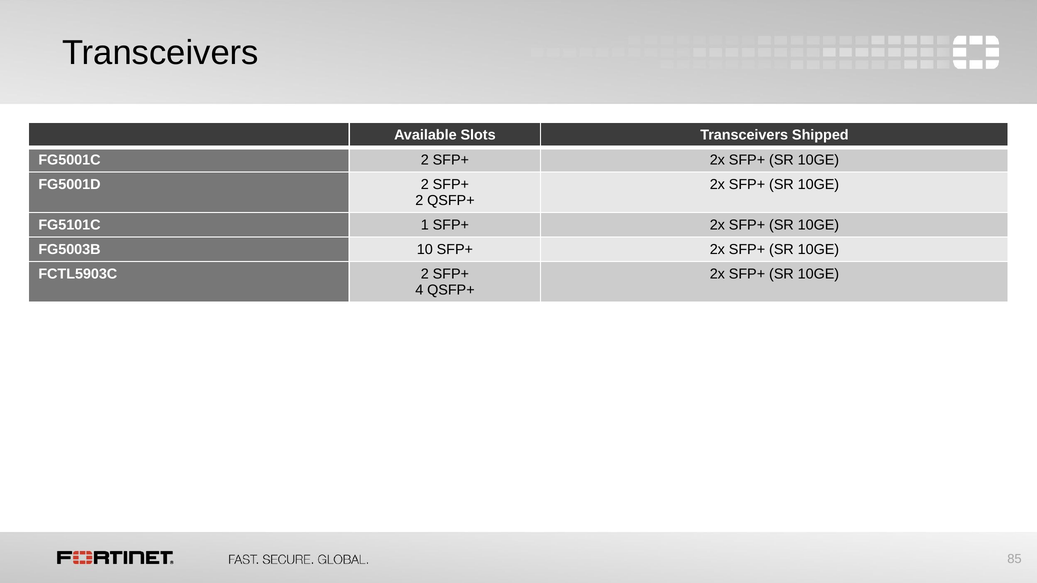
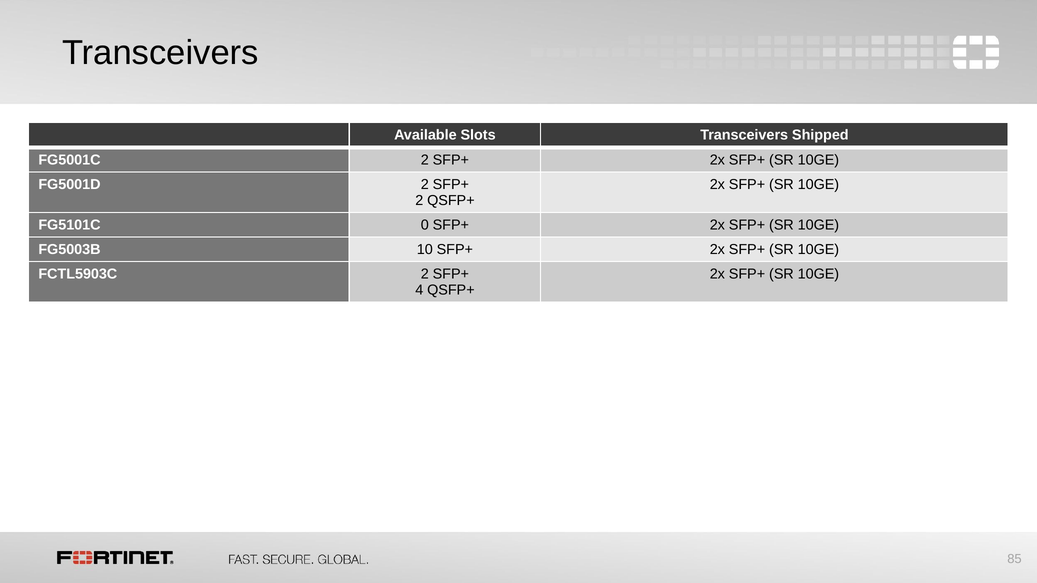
1: 1 -> 0 (425, 225)
